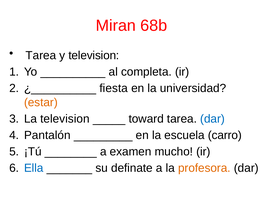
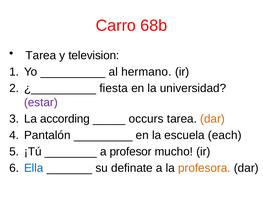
Miran: Miran -> Carro (116, 25)
completa: completa -> hermano (146, 72)
estar colour: orange -> purple (41, 102)
La television: television -> according (65, 118)
toward: toward -> occurs (146, 118)
dar colour: blue -> orange (212, 118)
carro: carro -> each (225, 135)
examen: examen -> profesor (131, 151)
